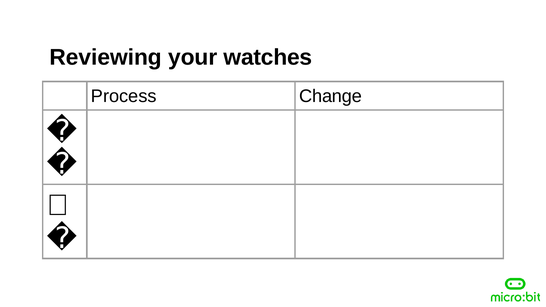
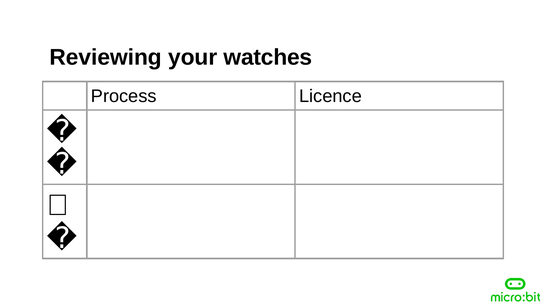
Change: Change -> Licence (330, 96)
